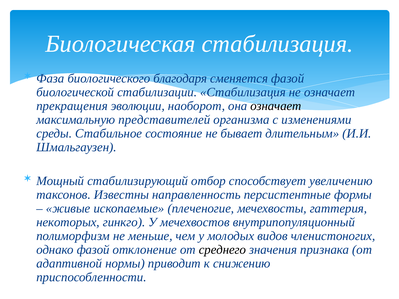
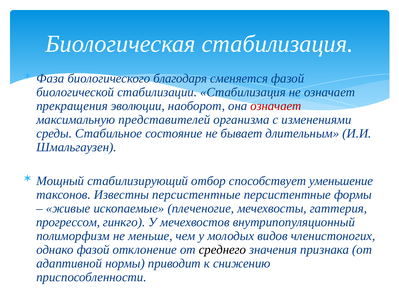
означает colour: black -> red (276, 106)
увеличению: увеличению -> уменьшение (341, 181)
Известны направленность: направленность -> персистентные (196, 195)
некоторых: некоторых -> прогрессом (68, 222)
